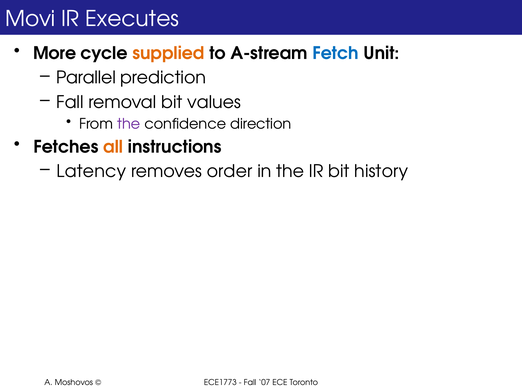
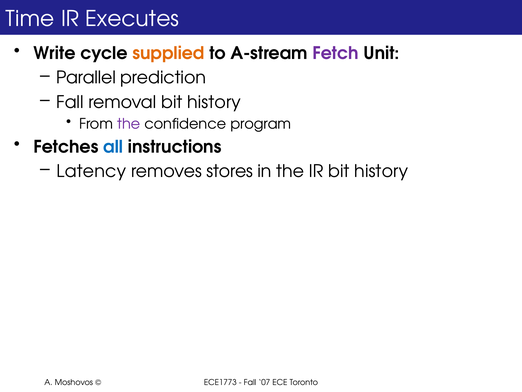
Movi: Movi -> Time (30, 19)
More: More -> Write (55, 53)
Fetch colour: blue -> purple (336, 53)
removal bit values: values -> history (214, 102)
direction: direction -> program (261, 124)
all colour: orange -> blue (113, 147)
order: order -> stores (230, 171)
